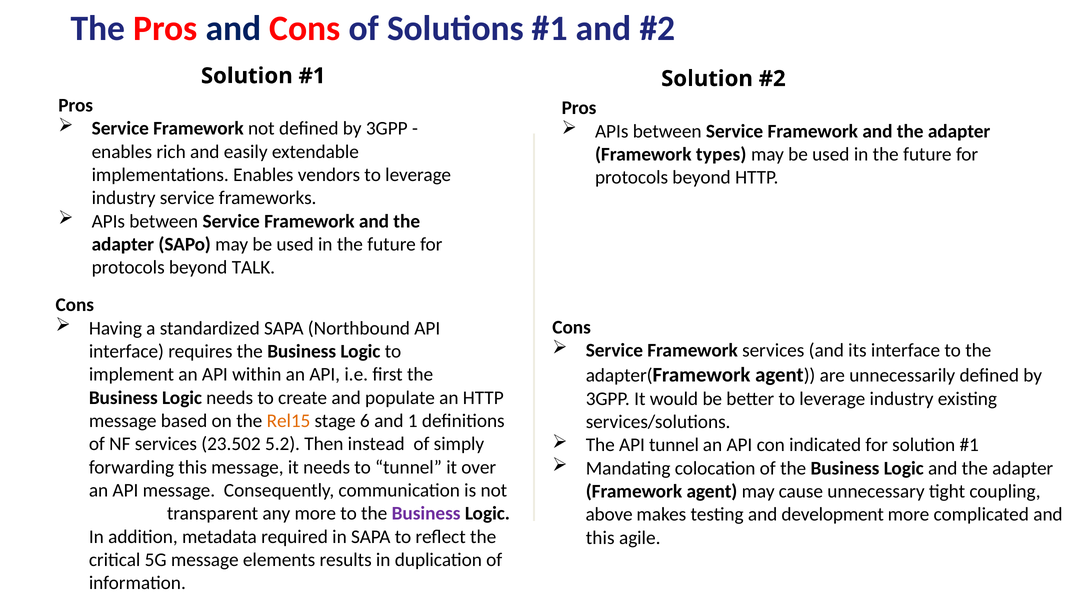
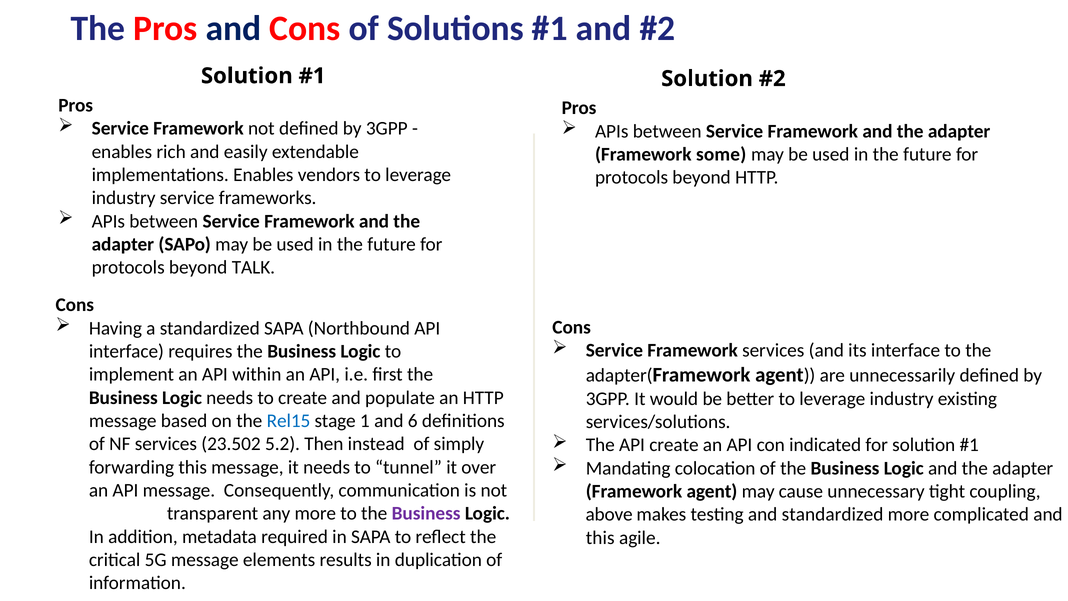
types: types -> some (721, 154)
Rel15 colour: orange -> blue (289, 421)
6: 6 -> 1 (365, 421)
1: 1 -> 6 (413, 421)
API tunnel: tunnel -> create (674, 445)
and development: development -> standardized (833, 514)
